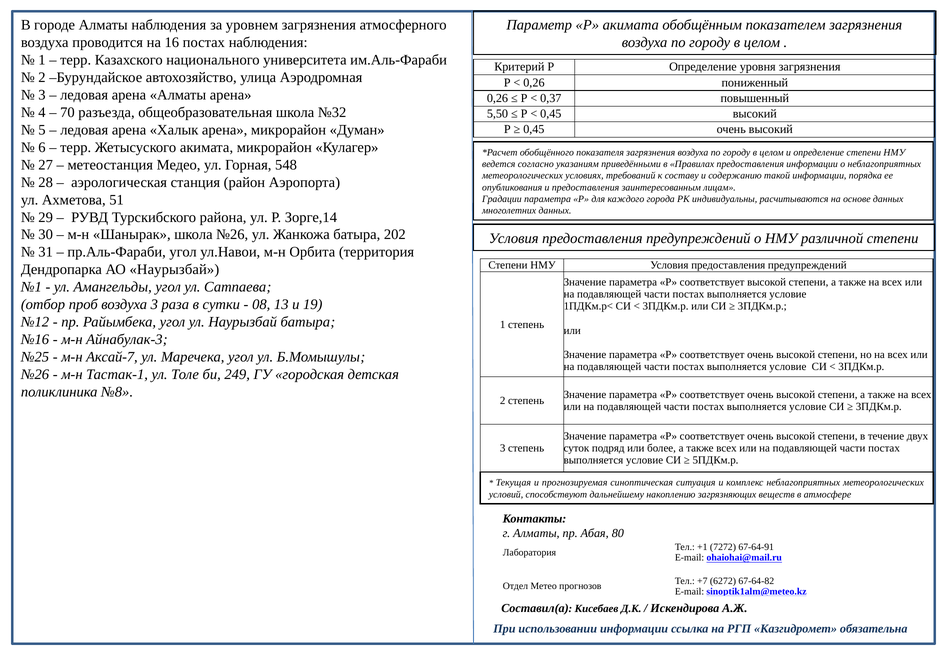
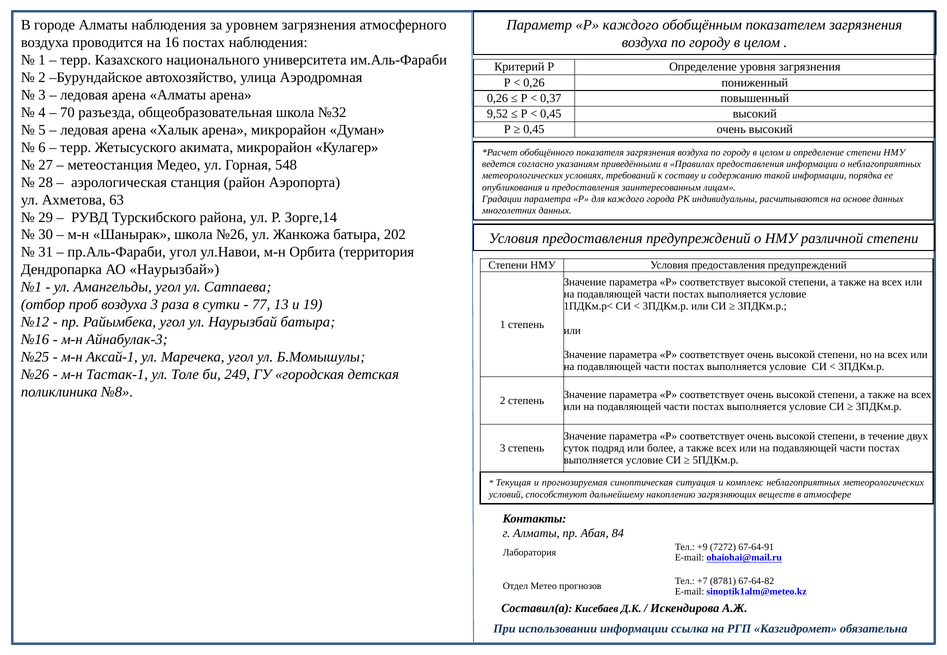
Р акимата: акимата -> каждого (631, 25)
5,50: 5,50 -> 9,52 (497, 114)
51: 51 -> 63 (117, 200)
08: 08 -> 77 (261, 305)
Аксай-7: Аксай-7 -> Аксай-1 (112, 357)
80: 80 -> 84 (618, 534)
+1: +1 -> +9 (702, 548)
6272: 6272 -> 8781 (723, 581)
